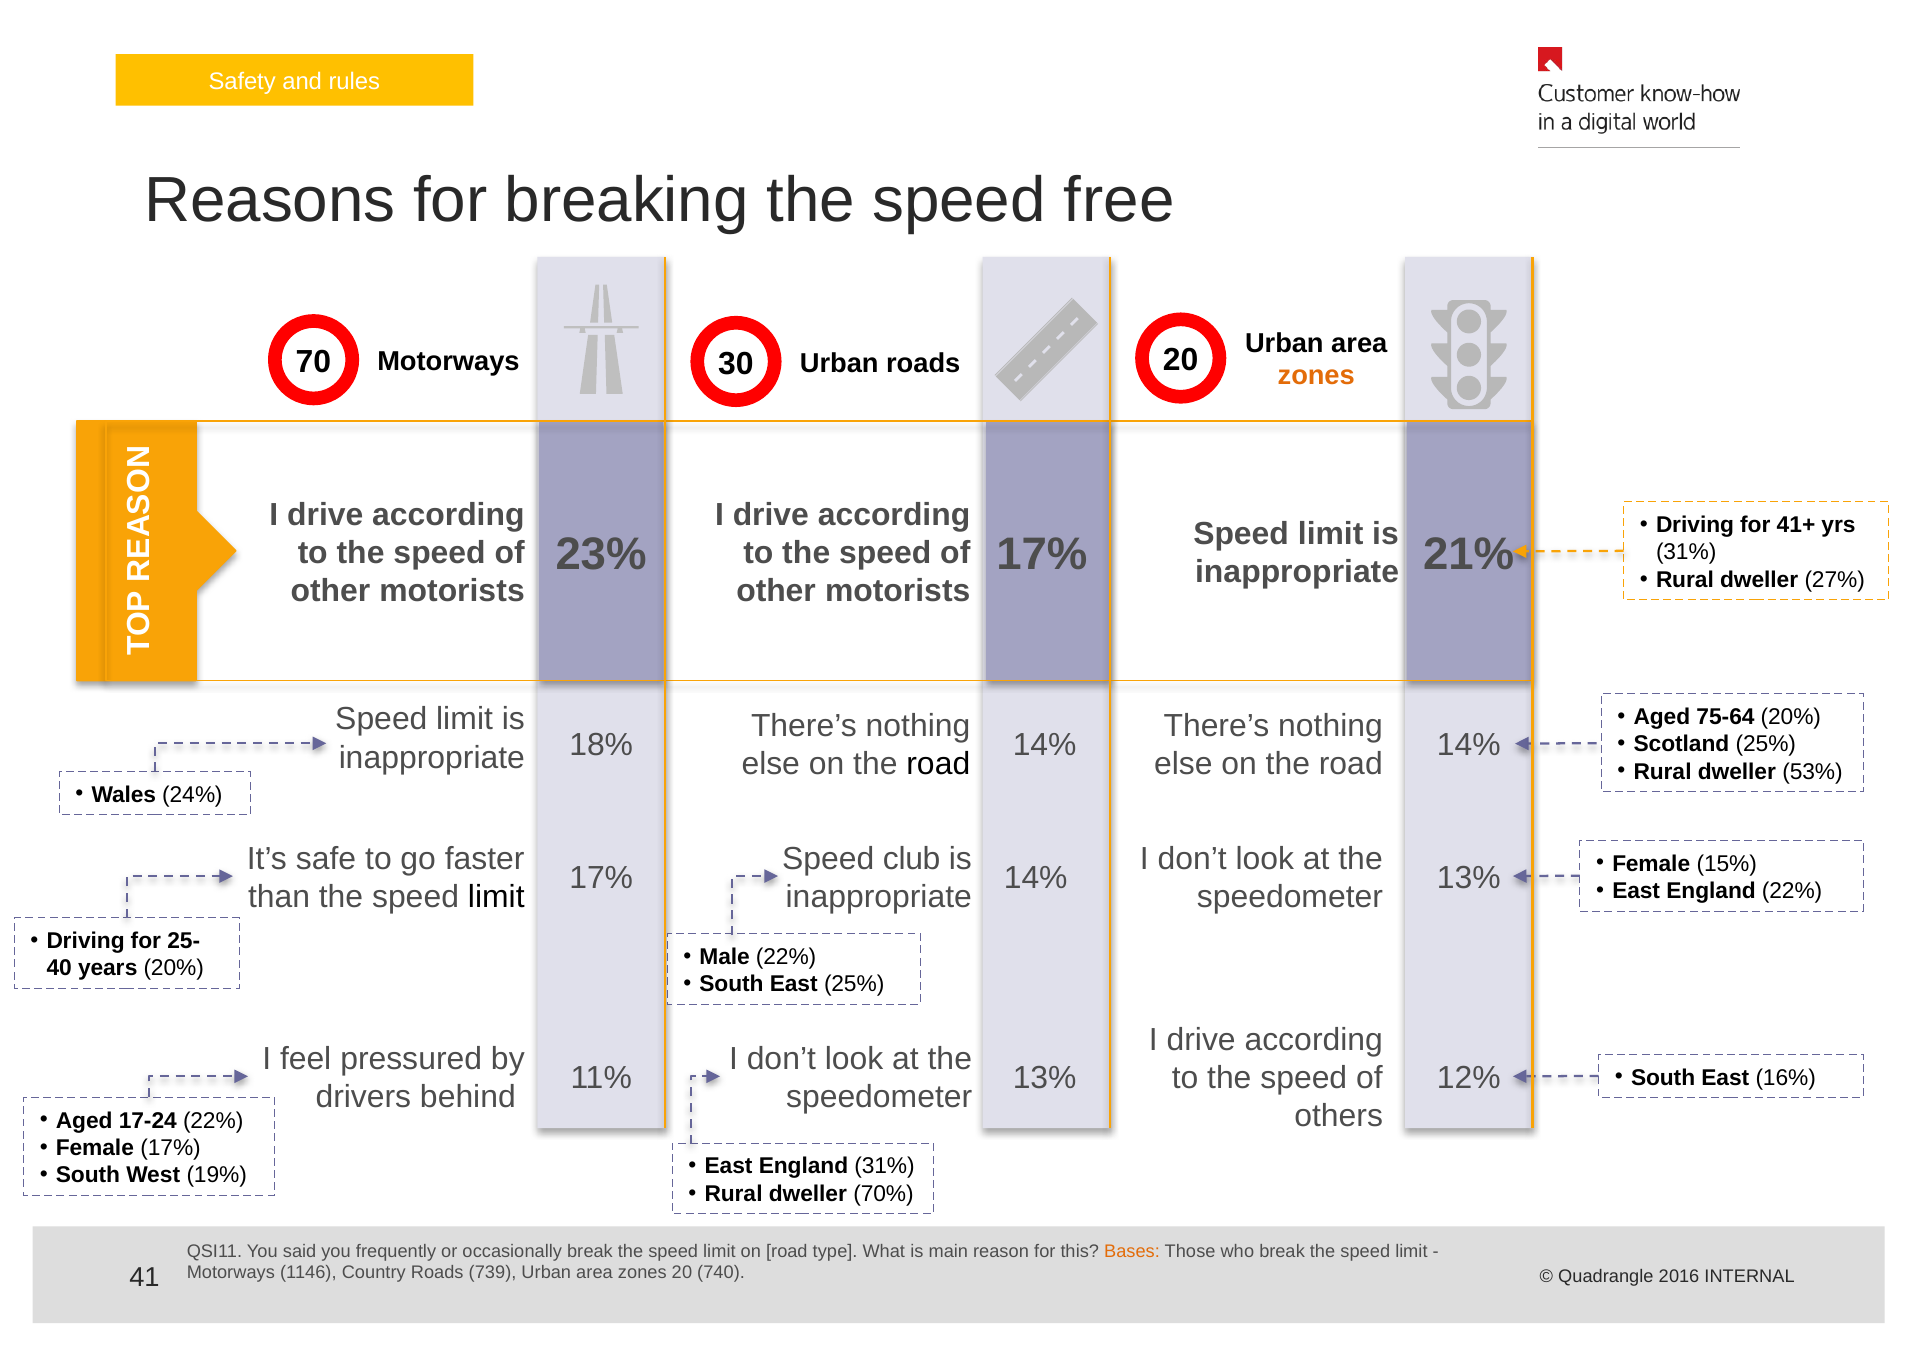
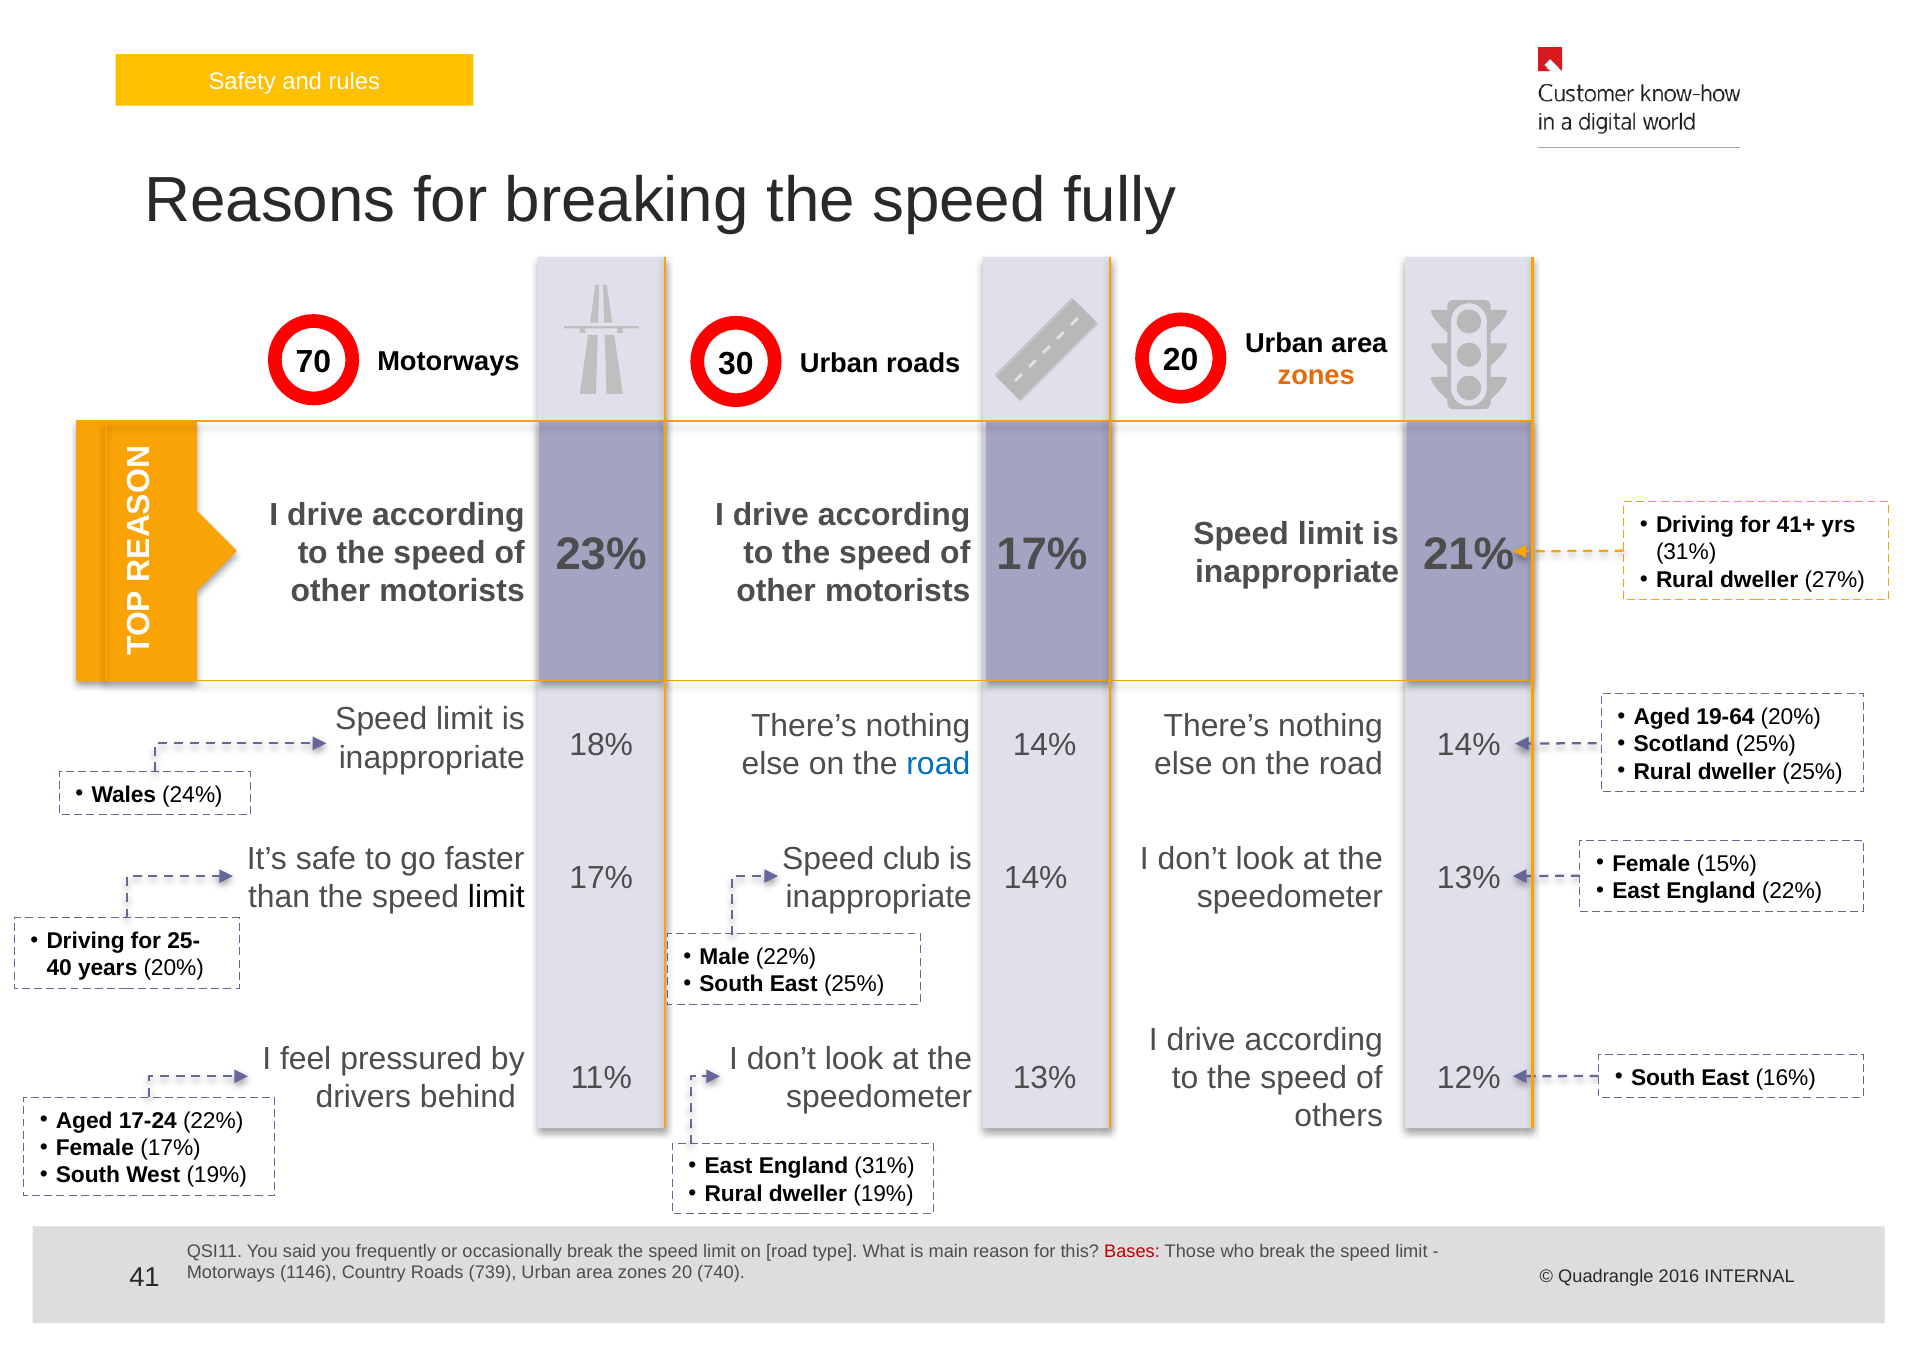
free: free -> fully (1120, 200)
75-64: 75-64 -> 19-64 (1726, 717)
road colour: black -> blue (938, 764)
dweller 53%: 53% -> 25% (1813, 772)
dweller 70%: 70% -> 19% (884, 1194)
Bases colour: orange -> red (1132, 1251)
